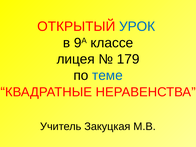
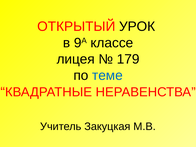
УРОК colour: blue -> black (137, 26)
